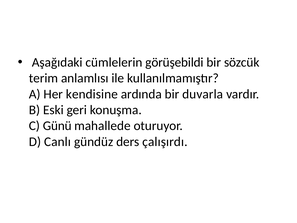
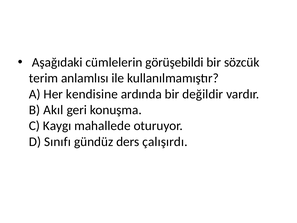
duvarla: duvarla -> değildir (203, 94)
Eski: Eski -> Akıl (53, 110)
Günü: Günü -> Kaygı (57, 126)
Canlı: Canlı -> Sınıfı (57, 142)
